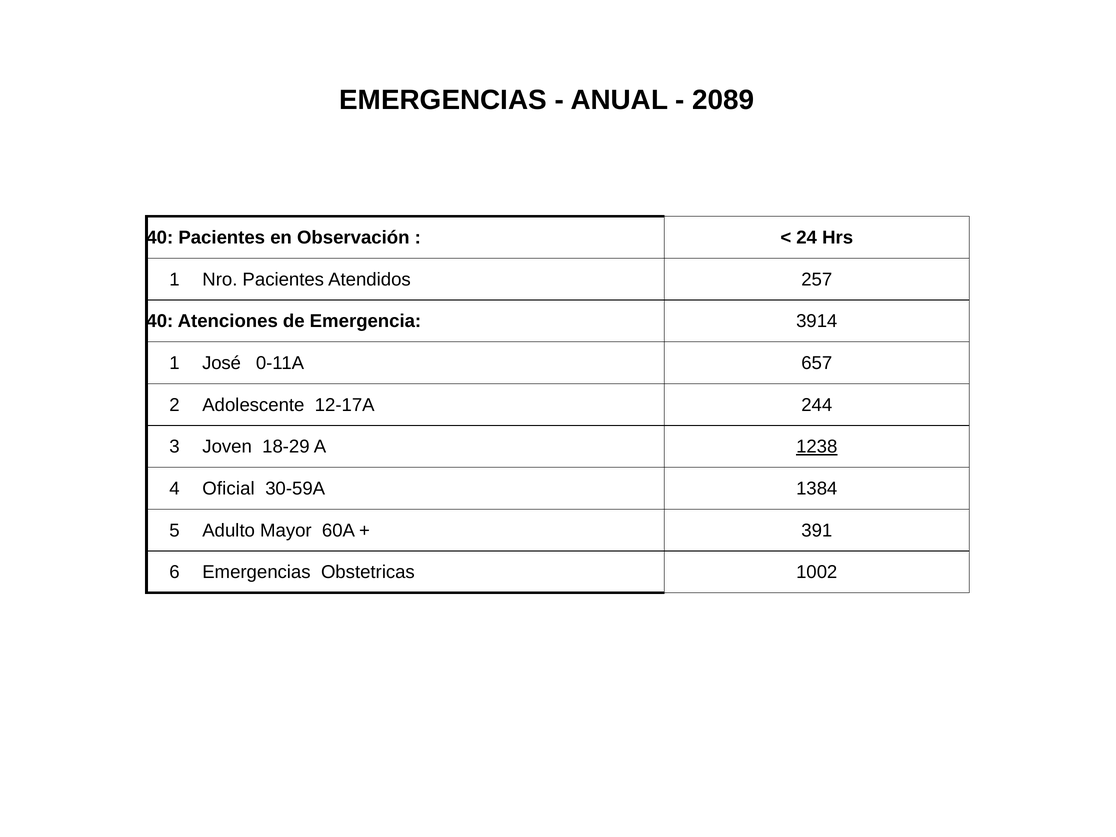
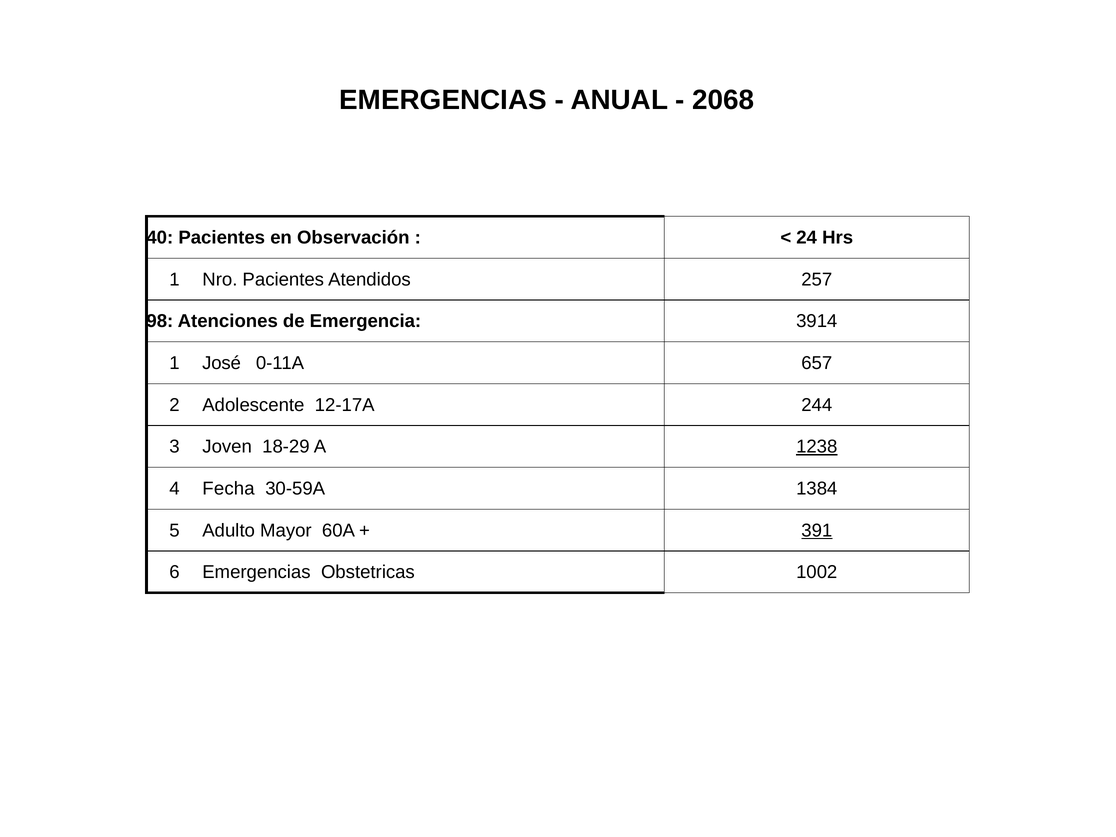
2089: 2089 -> 2068 (723, 100)
40: 40 -> 98 (160, 321)
Oficial: Oficial -> Fecha (229, 489)
391 underline: none -> present (817, 530)
